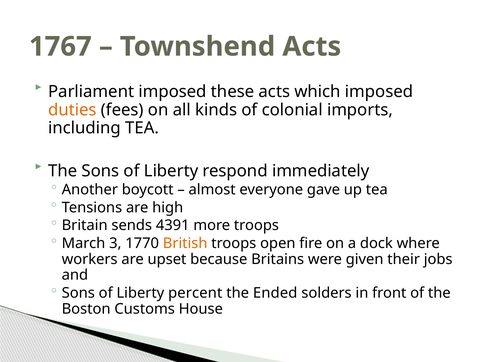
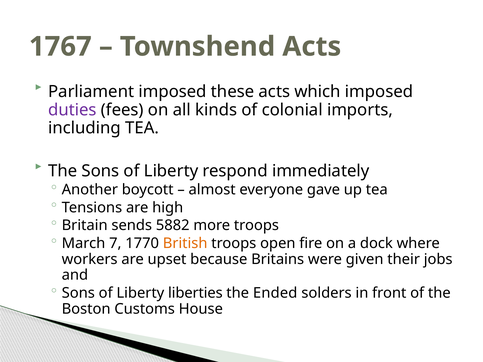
duties colour: orange -> purple (72, 110)
4391: 4391 -> 5882 (173, 226)
3: 3 -> 7 (115, 243)
percent: percent -> liberties (195, 293)
